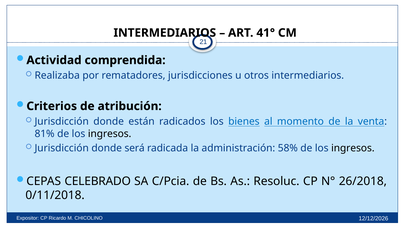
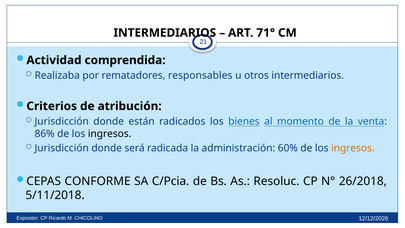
41°: 41° -> 71° (266, 33)
jurisdicciones: jurisdicciones -> responsables (200, 76)
81%: 81% -> 86% (45, 134)
58%: 58% -> 60% (288, 148)
ingresos colour: black -> orange (353, 148)
CELEBRADO: CELEBRADO -> CONFORME (98, 181)
0/11/2018: 0/11/2018 -> 5/11/2018 (55, 195)
